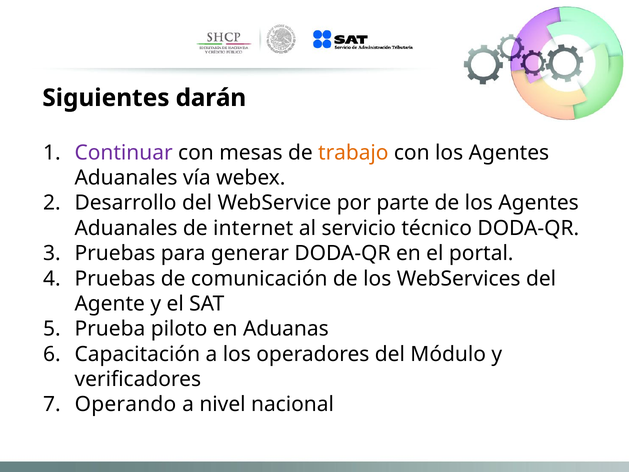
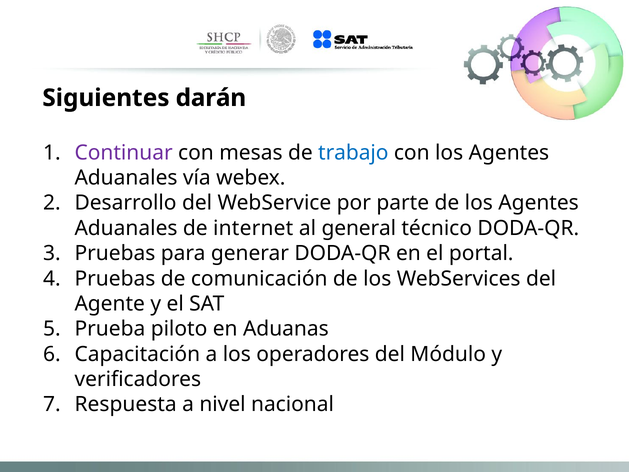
trabajo colour: orange -> blue (353, 153)
servicio: servicio -> general (359, 228)
Operando: Operando -> Respuesta (126, 404)
